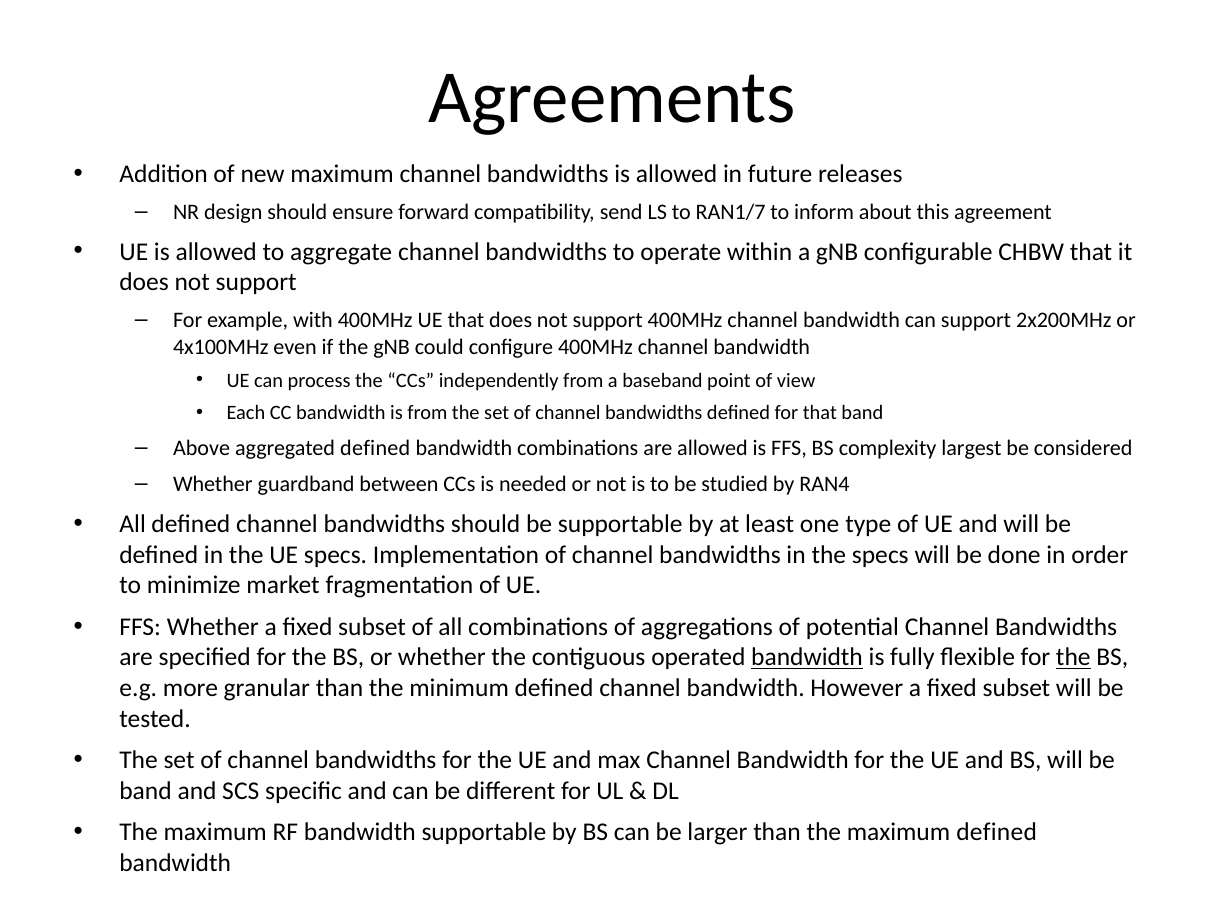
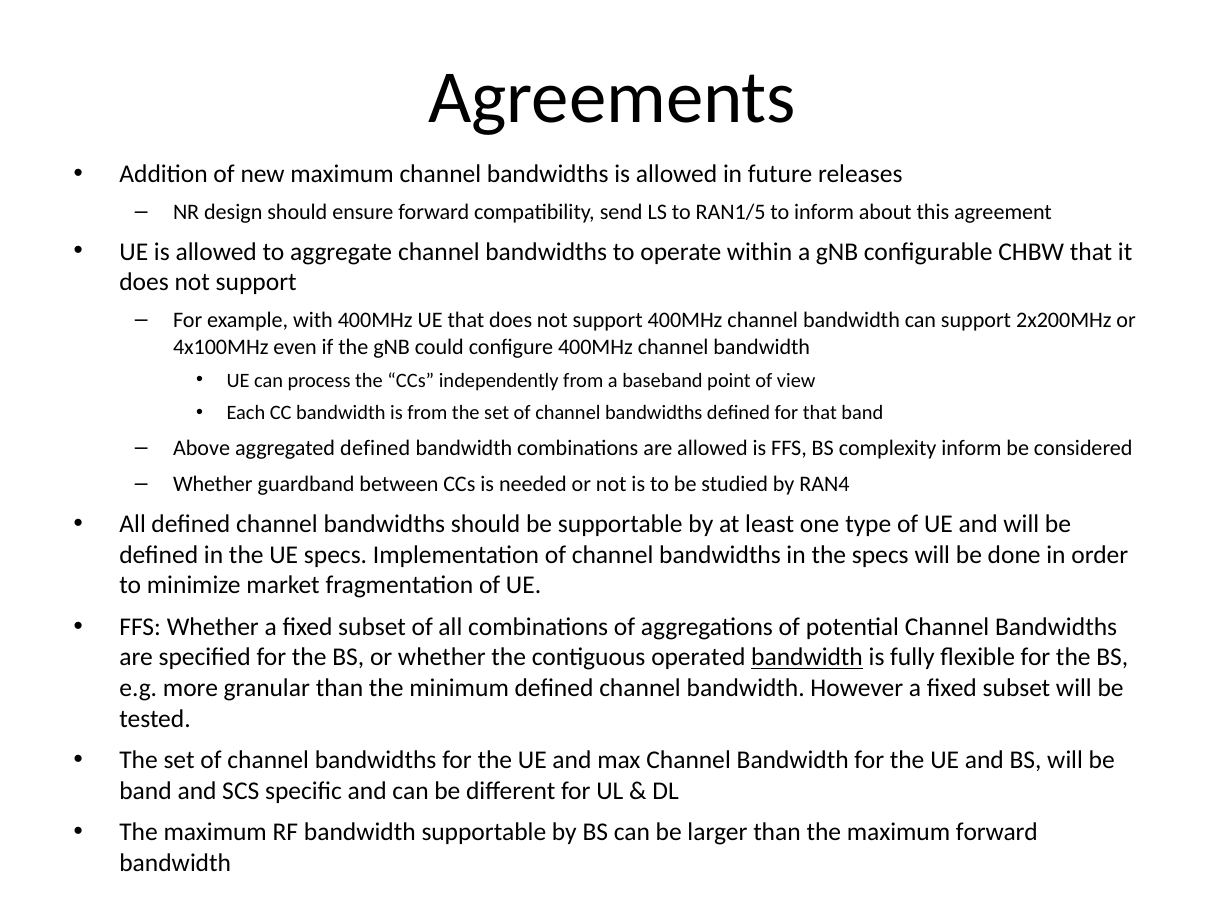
RAN1/7: RAN1/7 -> RAN1/5 (731, 212)
complexity largest: largest -> inform (972, 448)
the underline: present -> none (1073, 657)
maximum defined: defined -> forward (997, 832)
